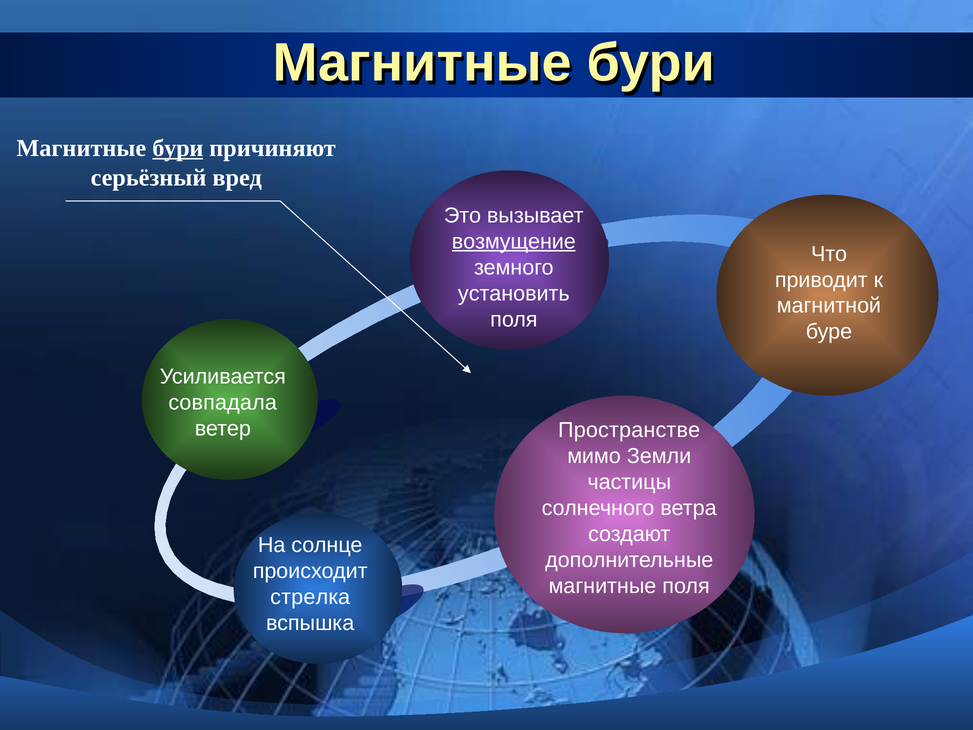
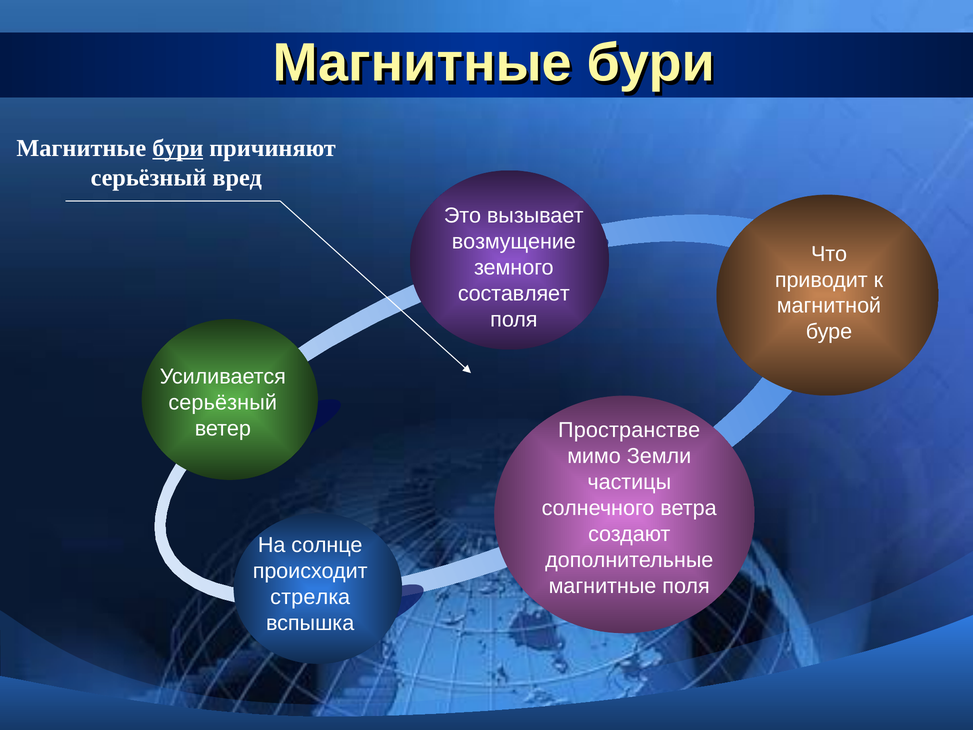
возмущение underline: present -> none (514, 242)
установить: установить -> составляет (514, 293)
совпадала: совпадала -> серьёзный (223, 402)
